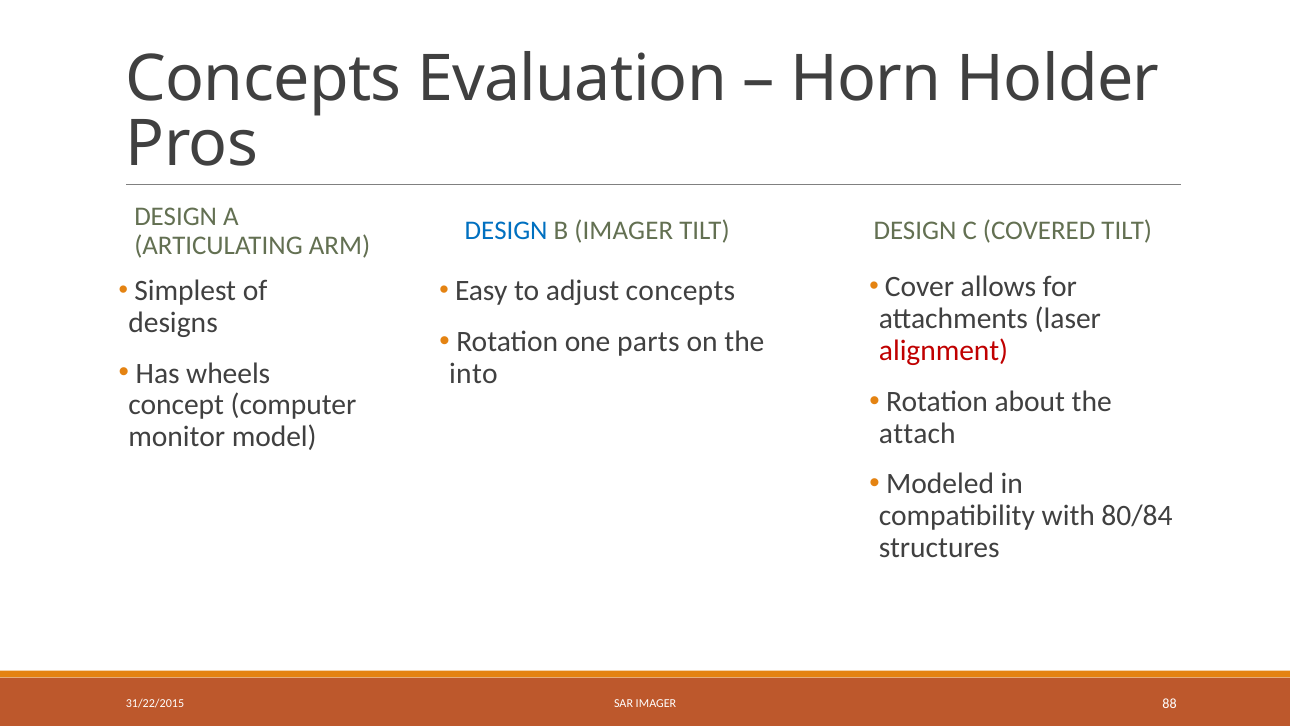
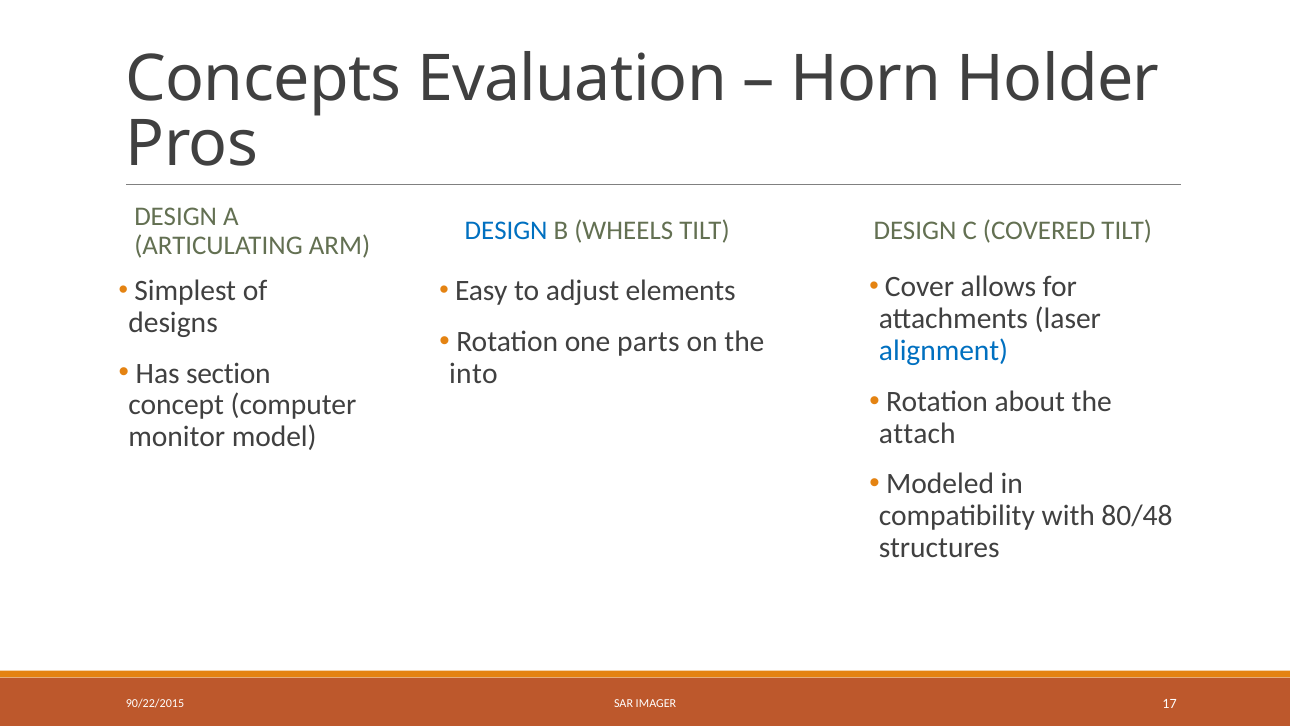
B IMAGER: IMAGER -> WHEELS (624, 231)
adjust concepts: concepts -> elements (681, 291)
alignment colour: red -> blue (944, 351)
wheels: wheels -> section (228, 373)
80/84: 80/84 -> 80/48 (1137, 516)
31/22/2015: 31/22/2015 -> 90/22/2015 (155, 704)
88: 88 -> 17 (1170, 704)
